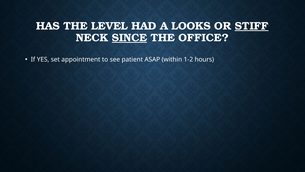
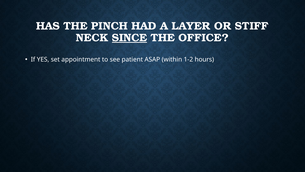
LEVEL: LEVEL -> PINCH (109, 26)
LOOKS: LOOKS -> LAYER (191, 26)
STIFF underline: present -> none (252, 26)
